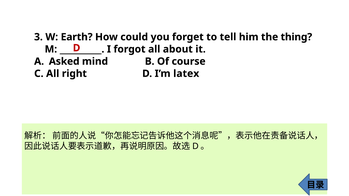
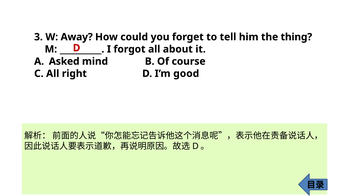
Earth: Earth -> Away (77, 37)
latex: latex -> good (186, 74)
